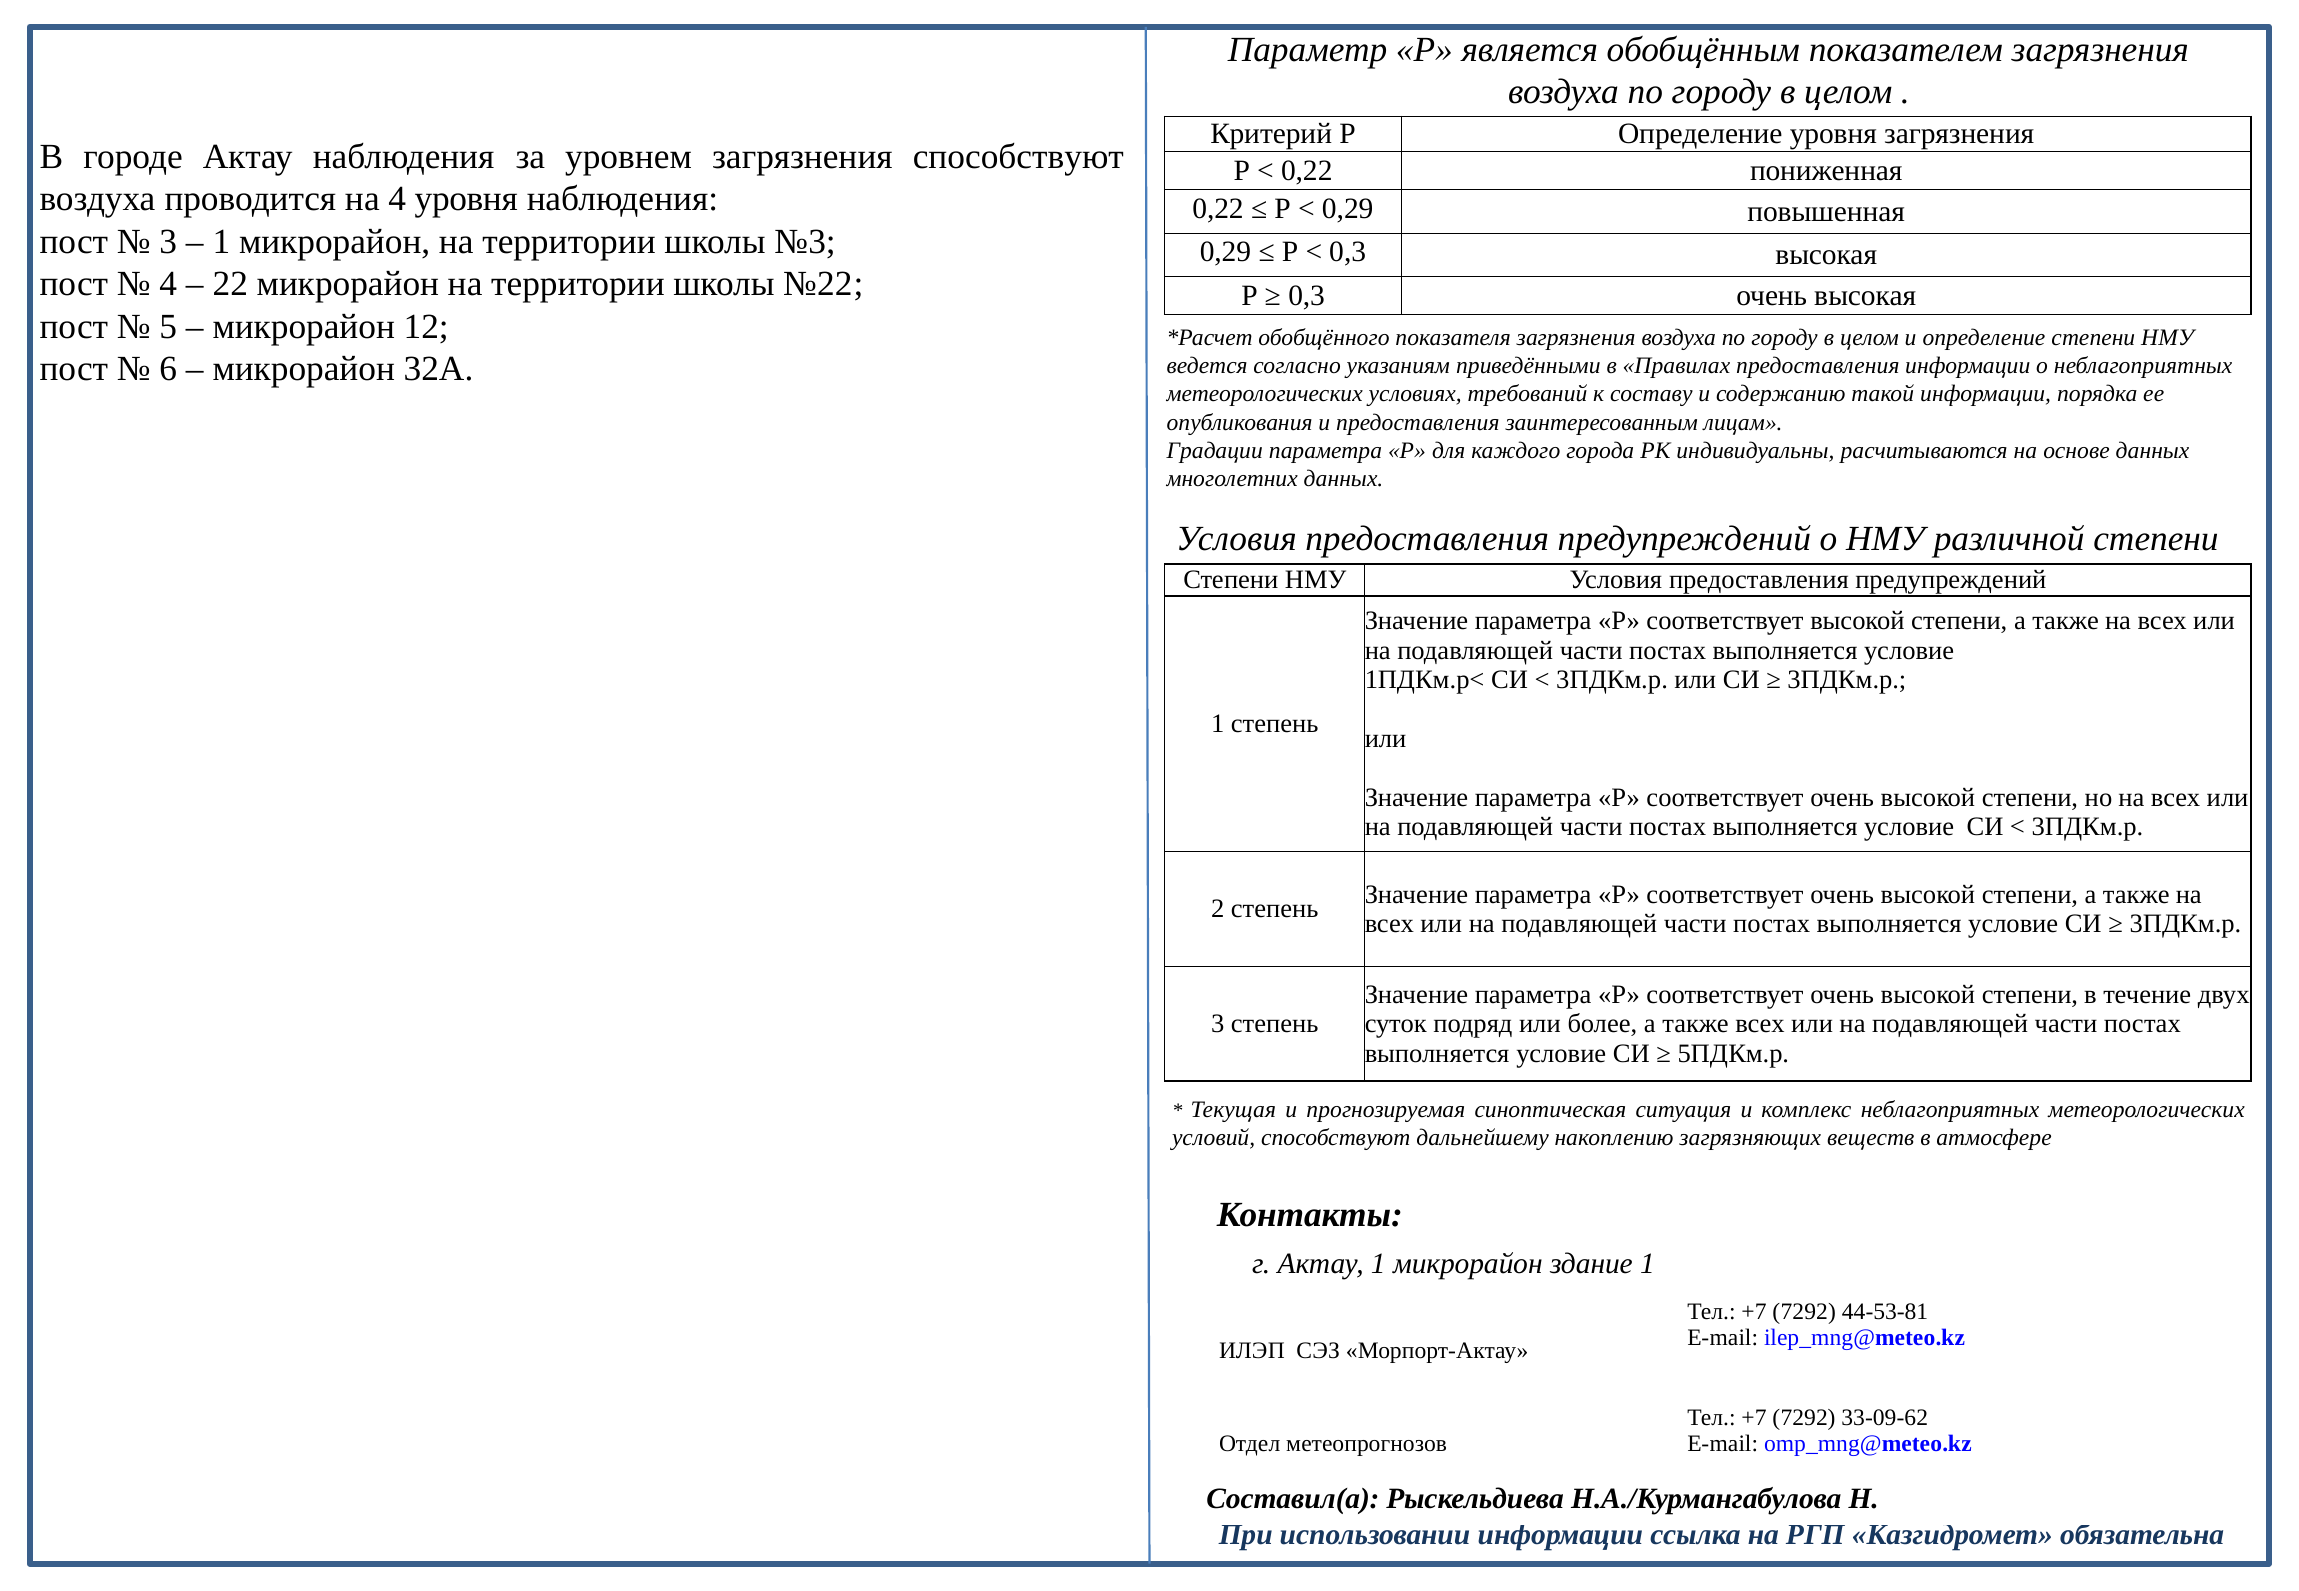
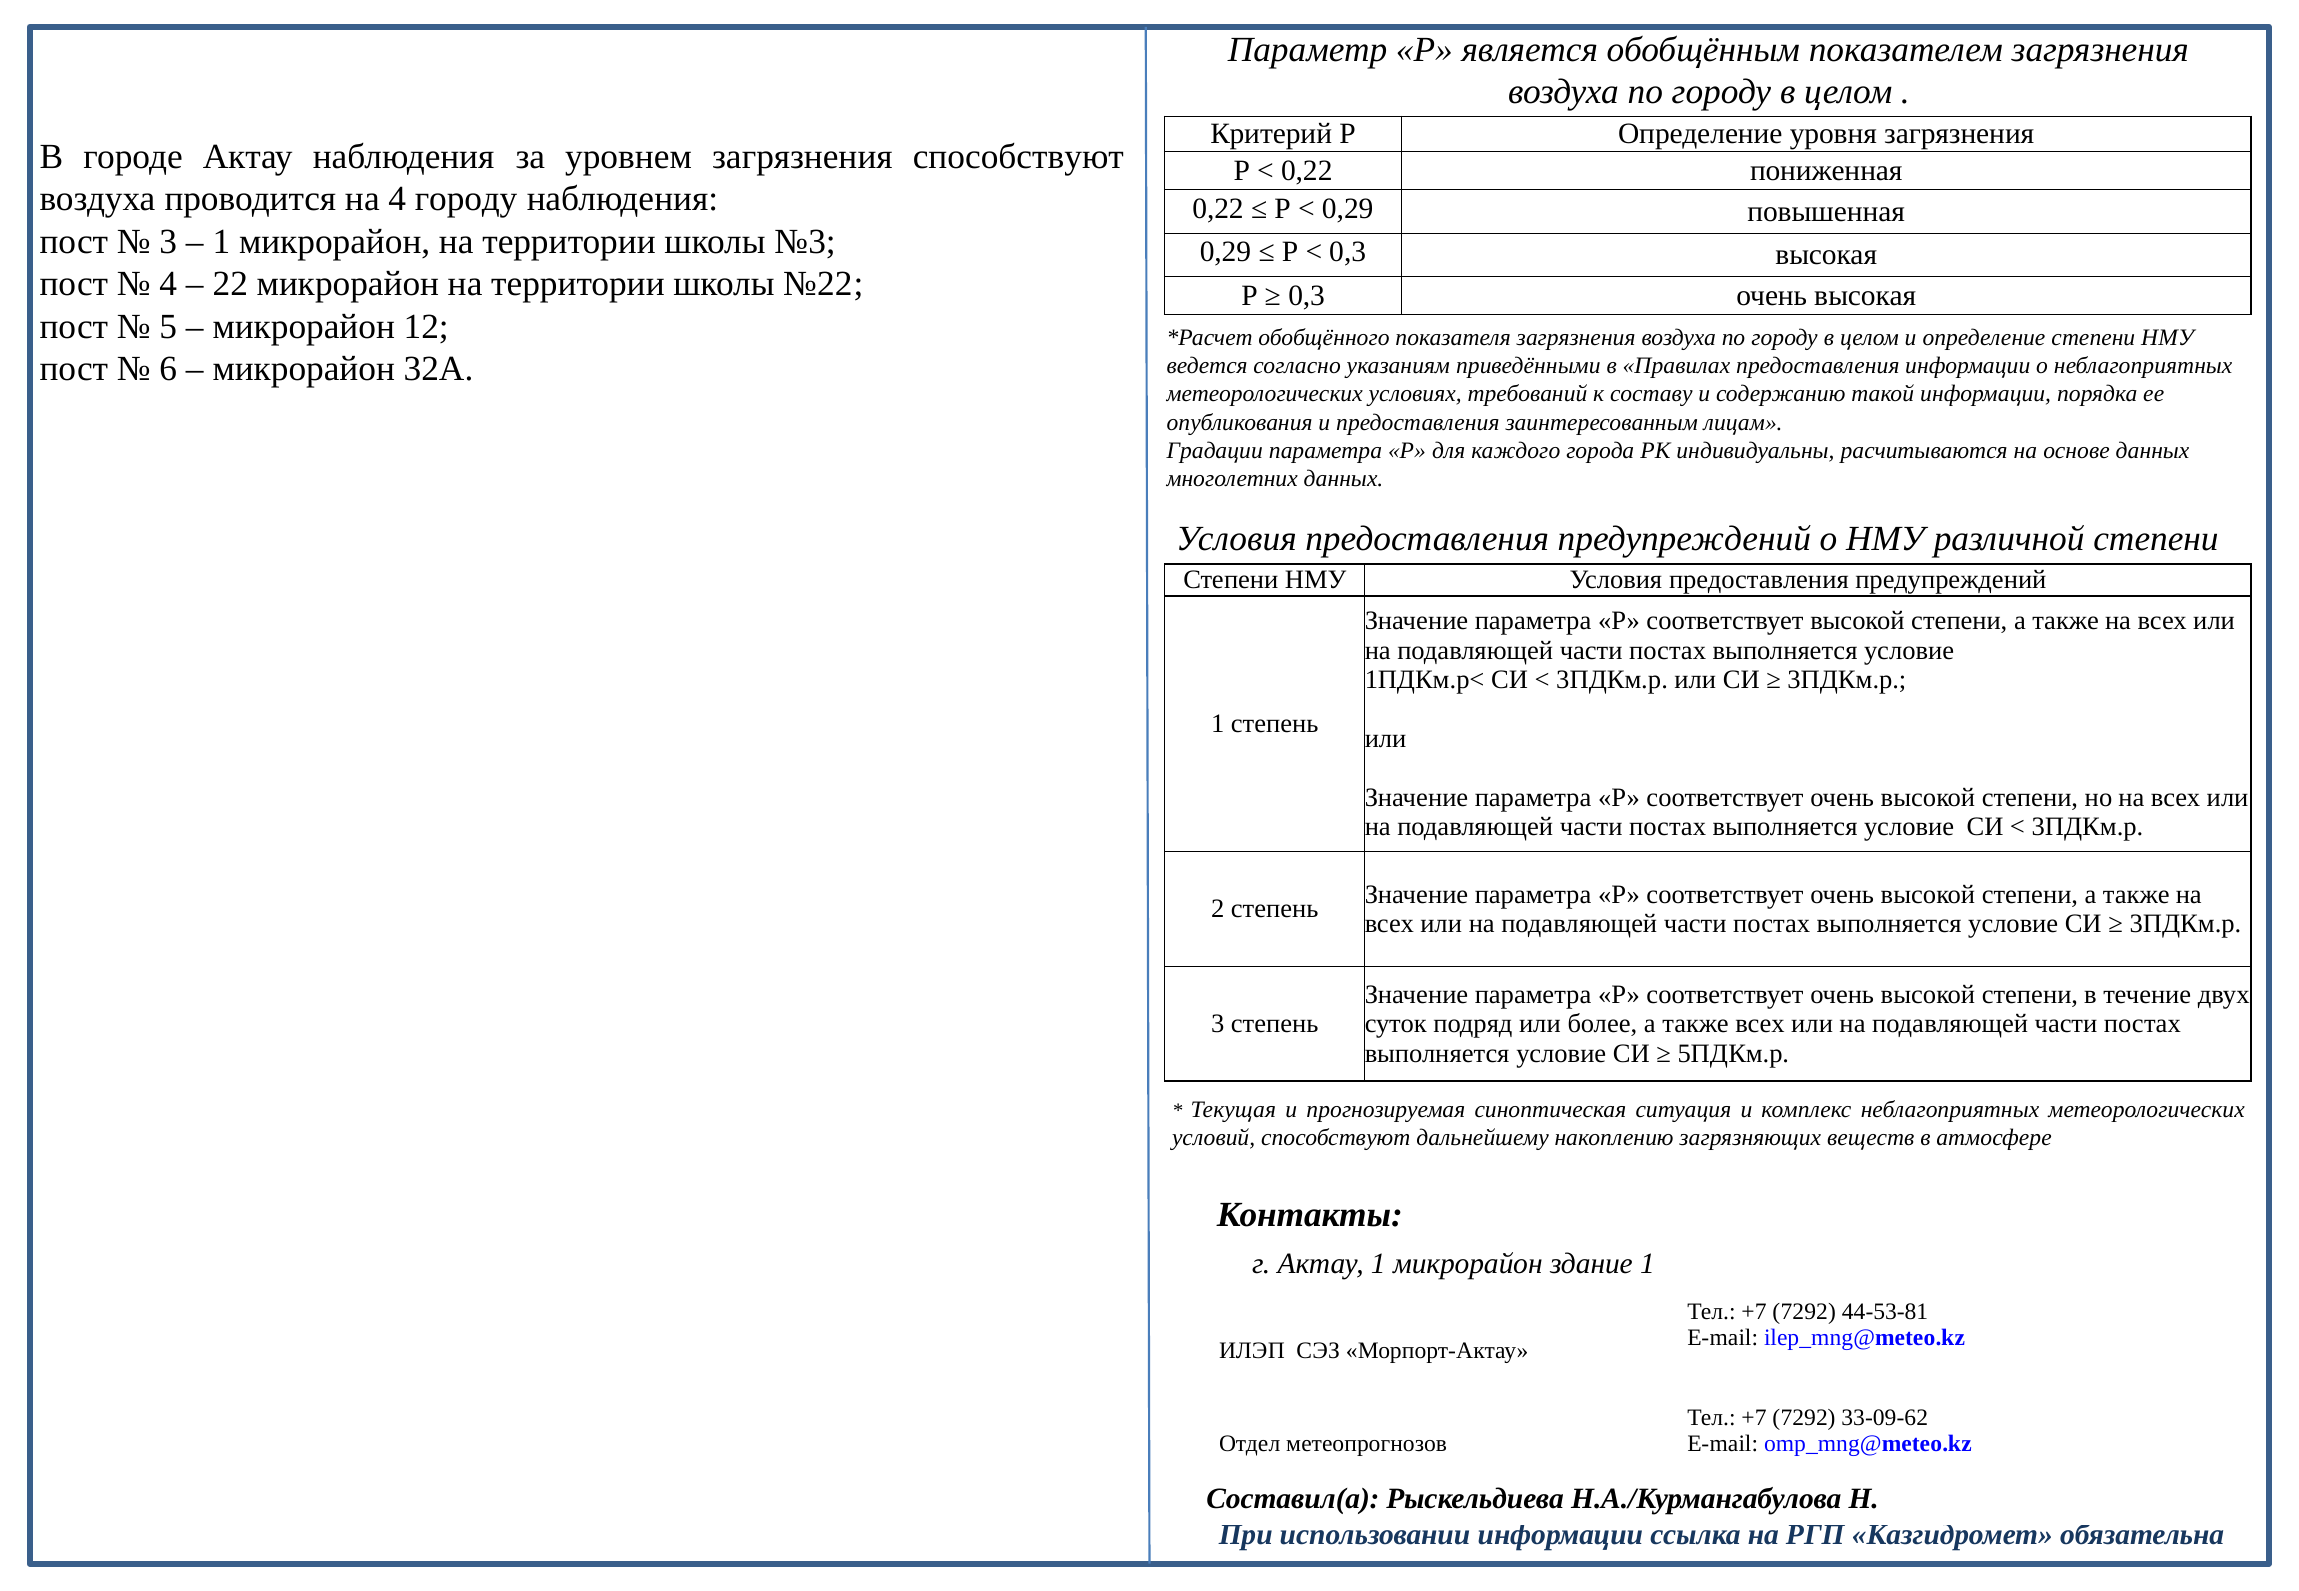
4 уровня: уровня -> городу (466, 199)
